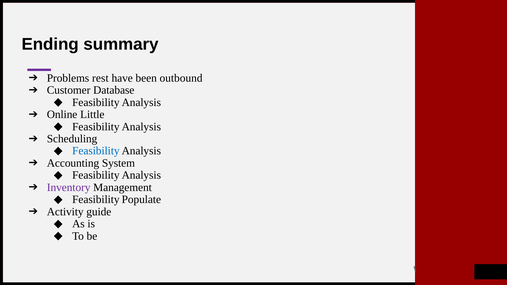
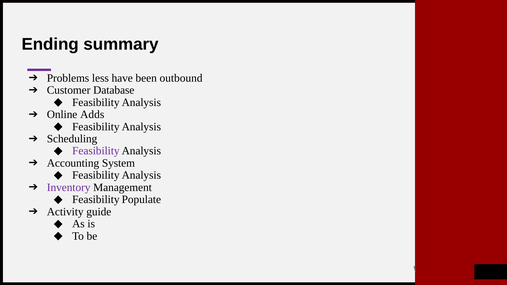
rest: rest -> less (100, 78)
Little: Little -> Adds (92, 115)
Feasibility colour: blue -> purple (96, 151)
